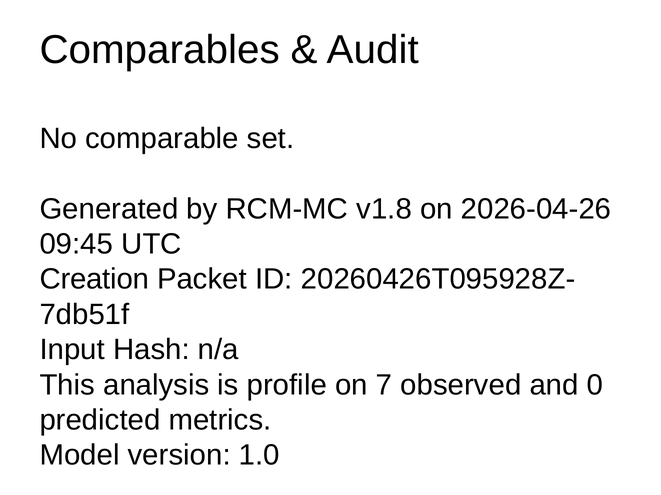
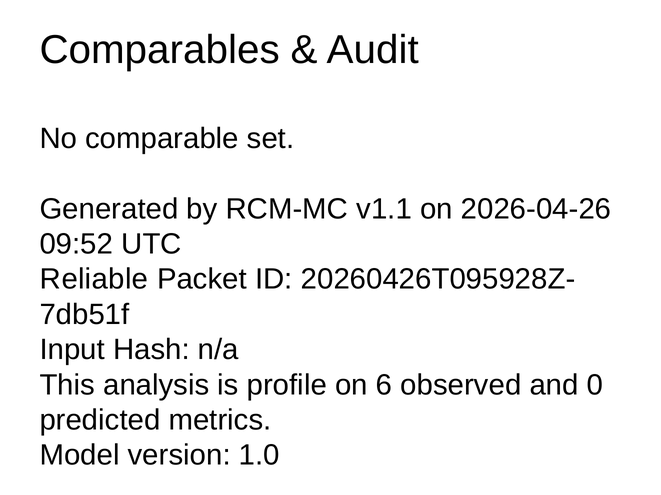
v1.8: v1.8 -> v1.1 (384, 209)
09:45: 09:45 -> 09:52 (76, 244)
Creation: Creation -> Reliable (94, 280)
7: 7 -> 6 (384, 385)
